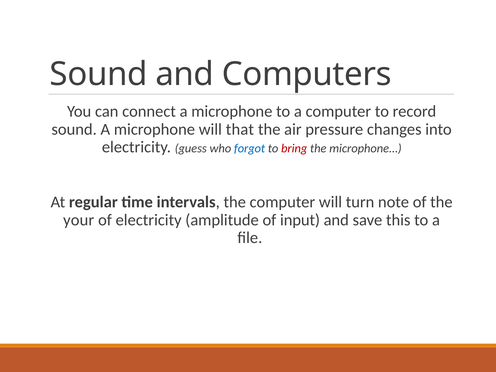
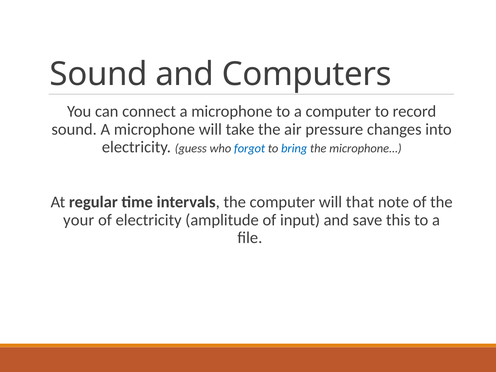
that: that -> take (240, 129)
bring colour: red -> blue (294, 148)
turn: turn -> that (360, 202)
